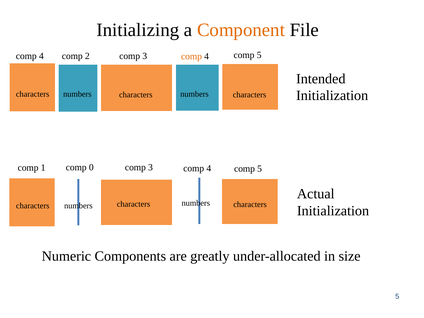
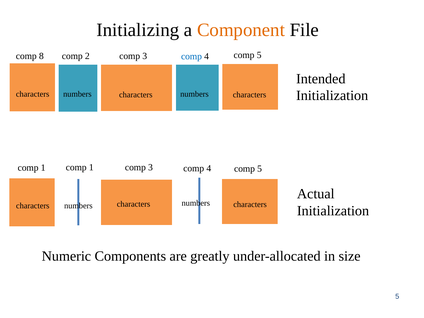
4: 4 -> 8 (41, 56)
comp colour: orange -> blue (191, 57)
0: 0 -> 1 (91, 167)
